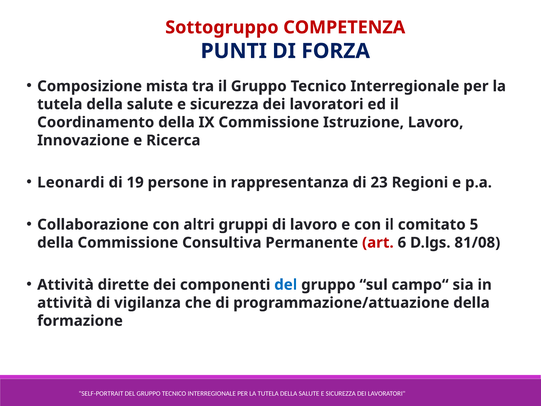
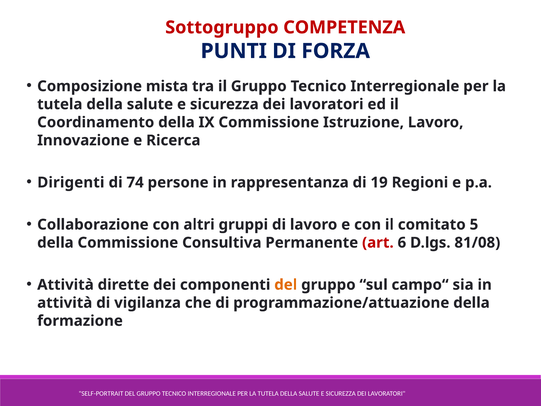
Leonardi: Leonardi -> Dirigenti (71, 182)
19: 19 -> 74 (135, 182)
23: 23 -> 19 (379, 182)
del colour: blue -> orange (286, 285)
